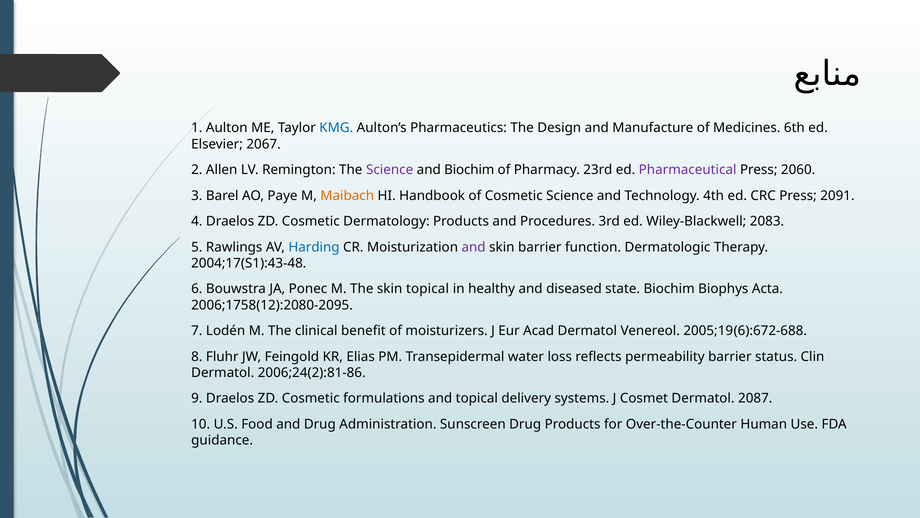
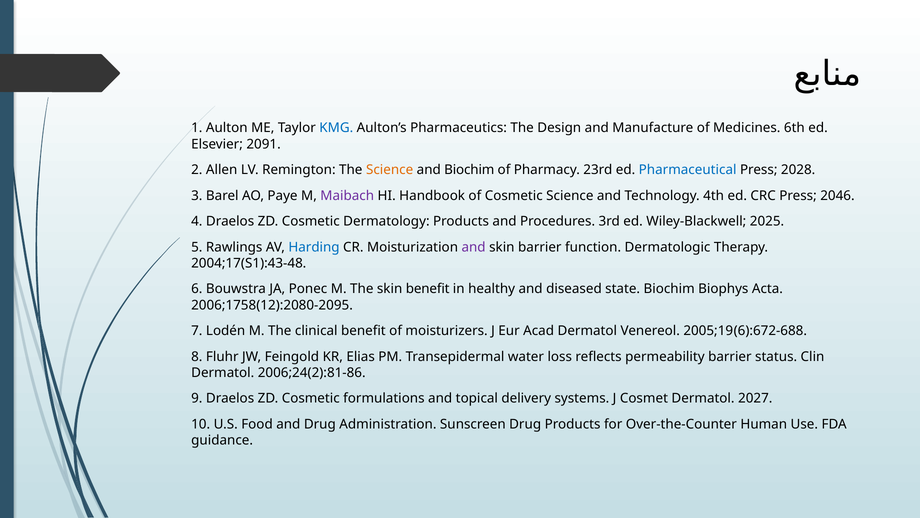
2067: 2067 -> 2091 (264, 144)
Science colour: purple -> orange (390, 170)
Pharmaceutical colour: purple -> blue (688, 170)
2060: 2060 -> 2028 (798, 170)
Maibach colour: orange -> purple (347, 195)
2091: 2091 -> 2046 (837, 195)
2083: 2083 -> 2025 (767, 221)
skin topical: topical -> benefit (428, 289)
2087: 2087 -> 2027 (755, 398)
